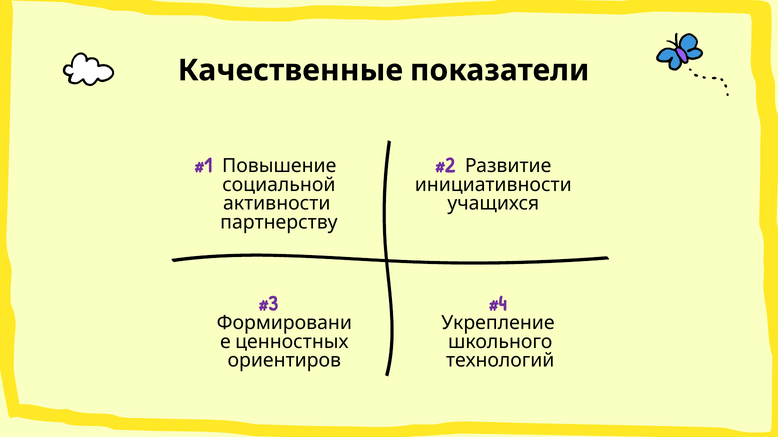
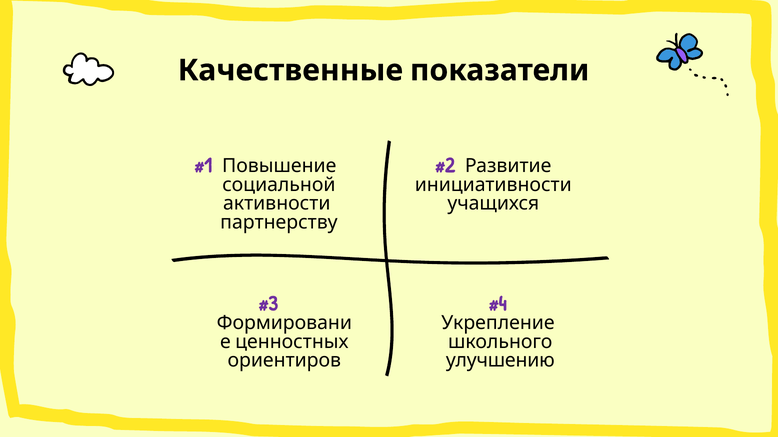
технологий: технологий -> улучшению (500, 361)
